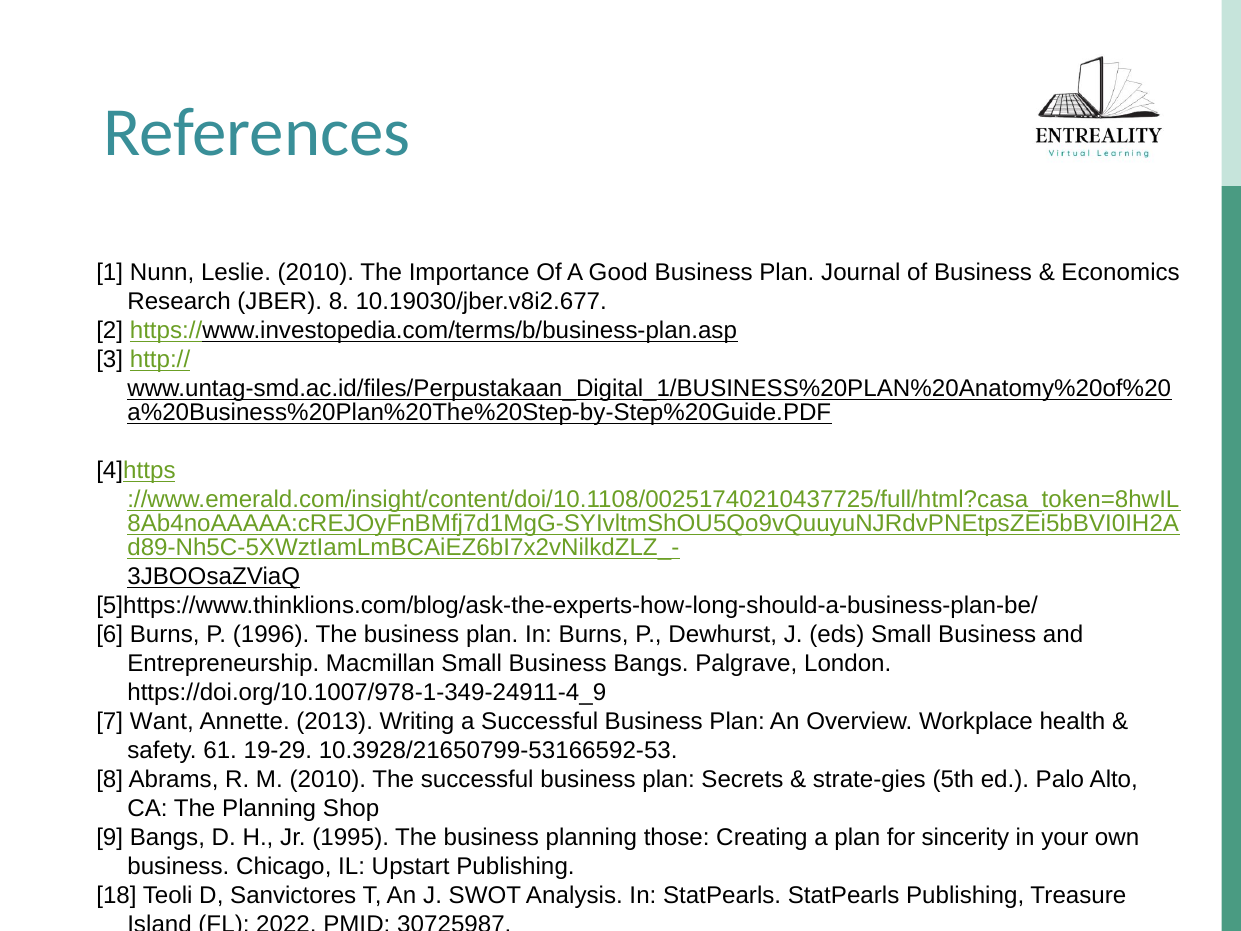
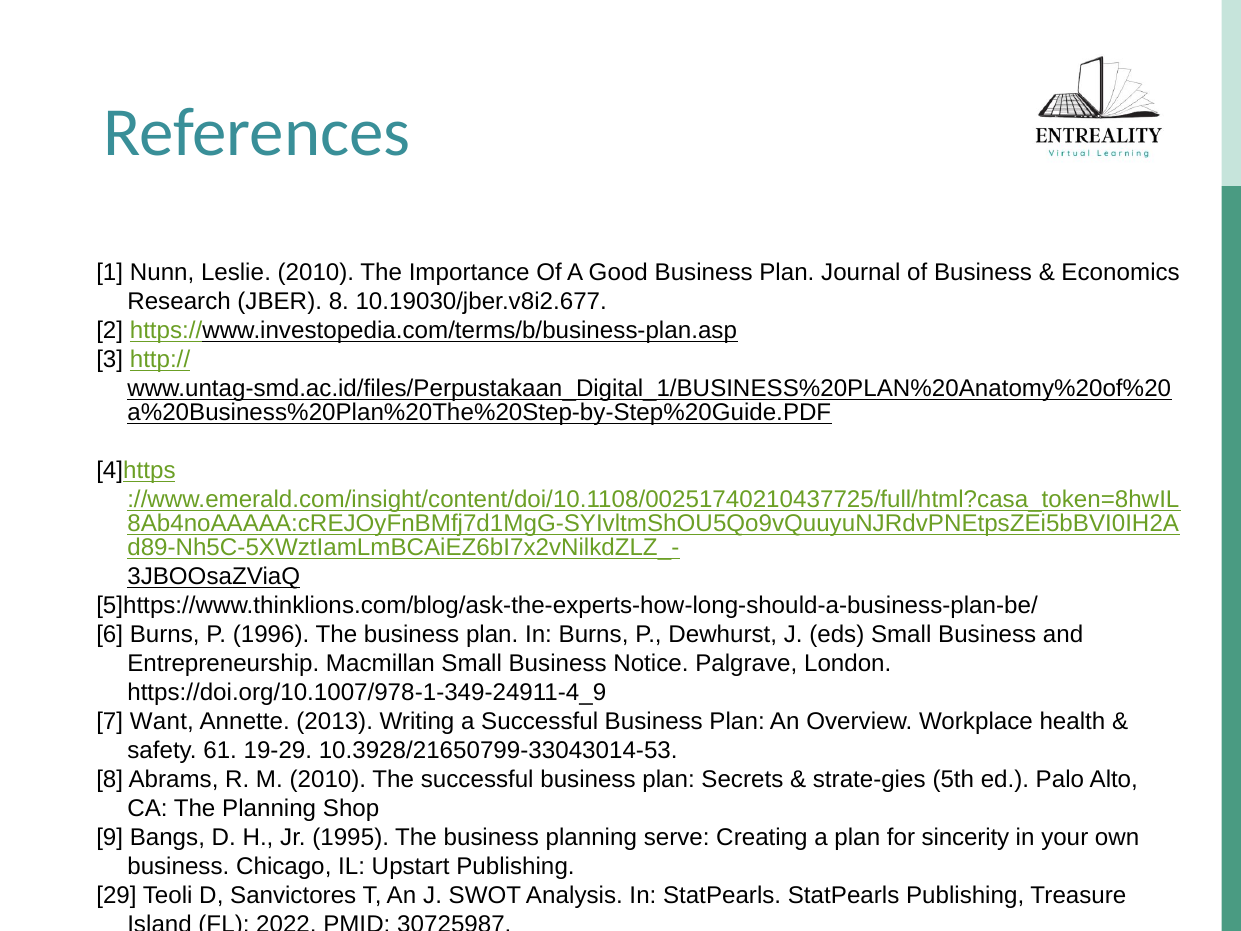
Business Bangs: Bangs -> Notice (651, 664)
10.3928/21650799-53166592-53: 10.3928/21650799-53166592-53 -> 10.3928/21650799-33043014-53 (498, 751)
those: those -> serve (677, 837)
18: 18 -> 29 (116, 895)
